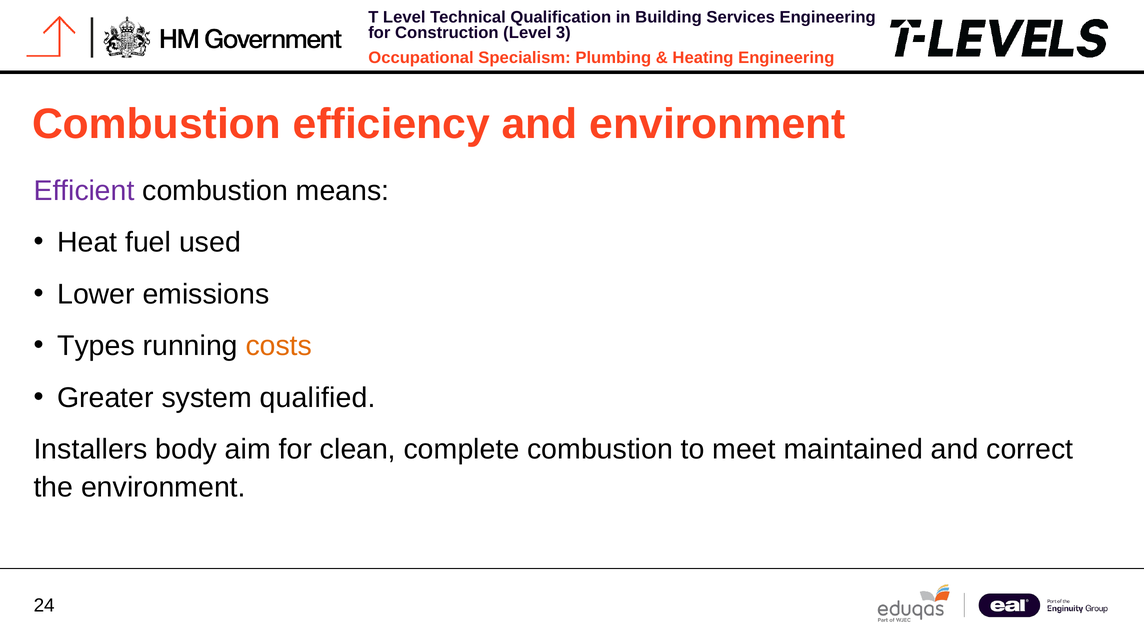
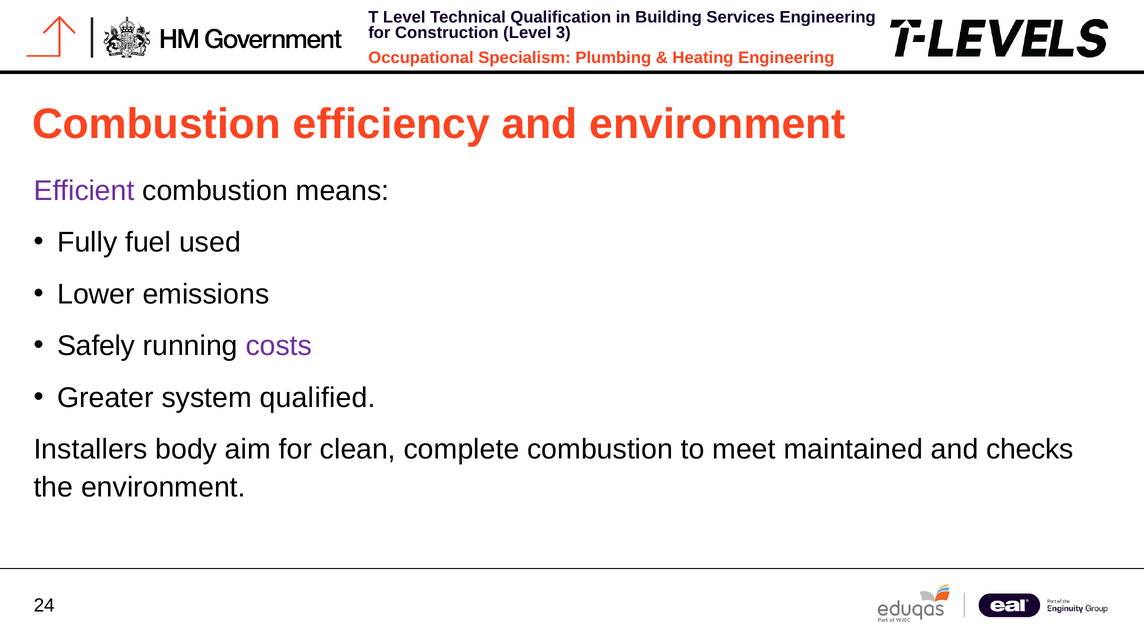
Heat: Heat -> Fully (87, 243)
Types: Types -> Safely (96, 346)
costs colour: orange -> purple (279, 346)
correct: correct -> checks (1030, 450)
